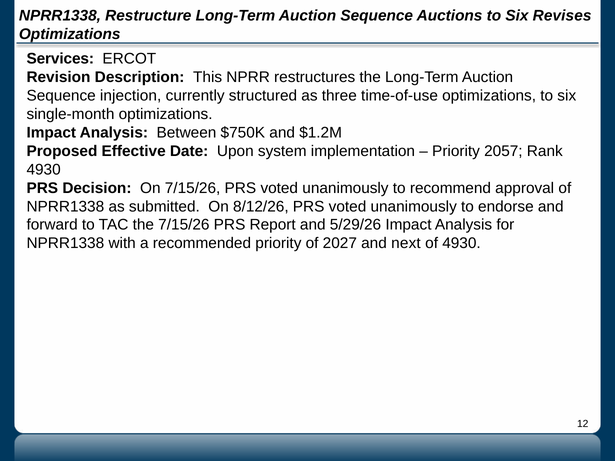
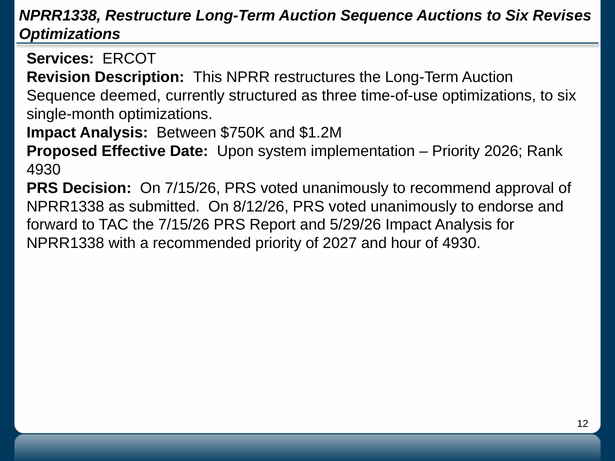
injection: injection -> deemed (131, 96)
2057: 2057 -> 2026 (503, 151)
next: next -> hour (406, 243)
